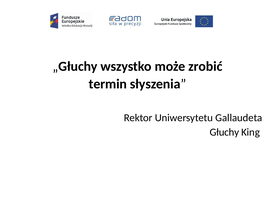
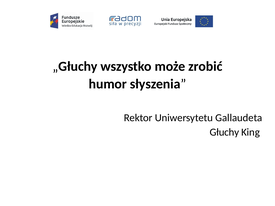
termin: termin -> humor (108, 84)
